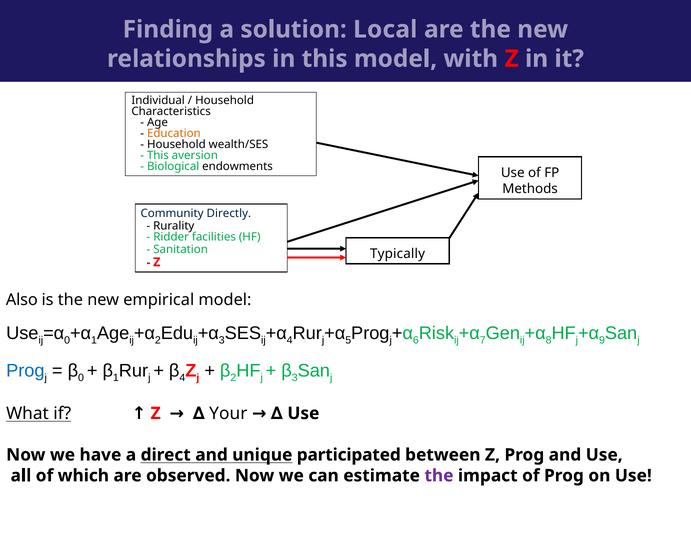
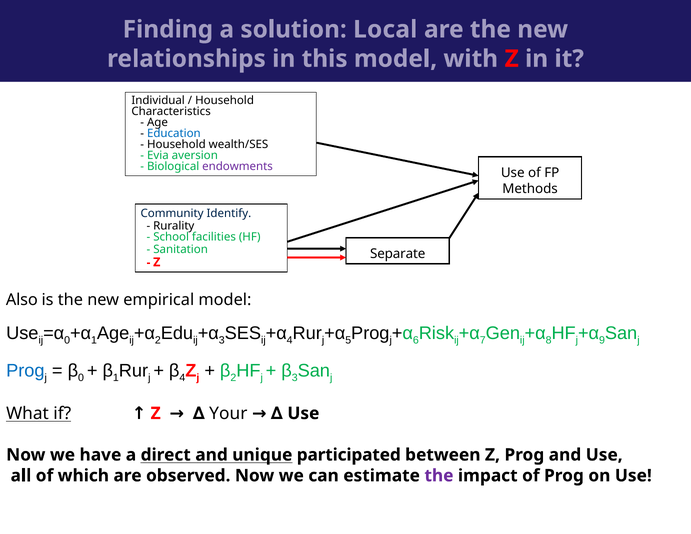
Education colour: orange -> blue (174, 134)
This: This -> Evia (158, 156)
endowments colour: black -> purple (238, 167)
Directly: Directly -> Identify (229, 213)
Ridder: Ridder -> School (171, 237)
Typically: Typically -> Separate (398, 254)
